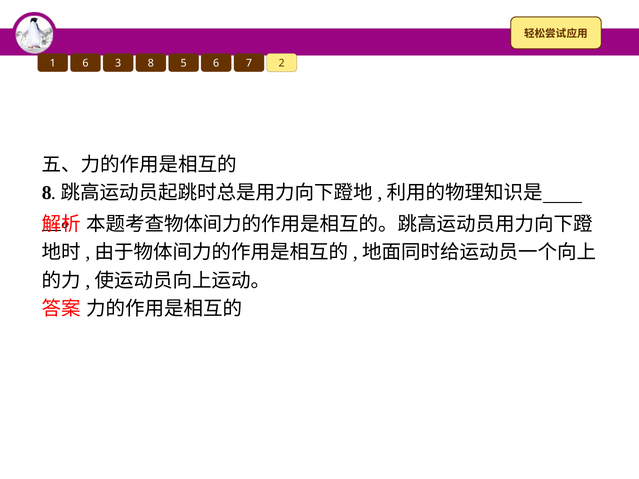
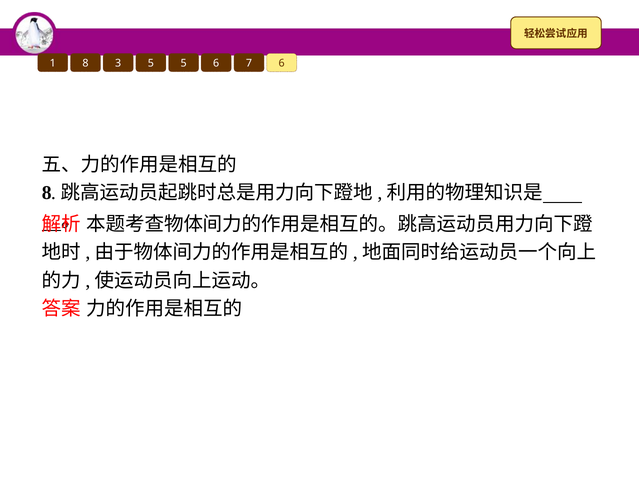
1 6: 6 -> 8 (85, 63)
3 8: 8 -> 5 (151, 63)
5 2: 2 -> 6 (282, 63)
